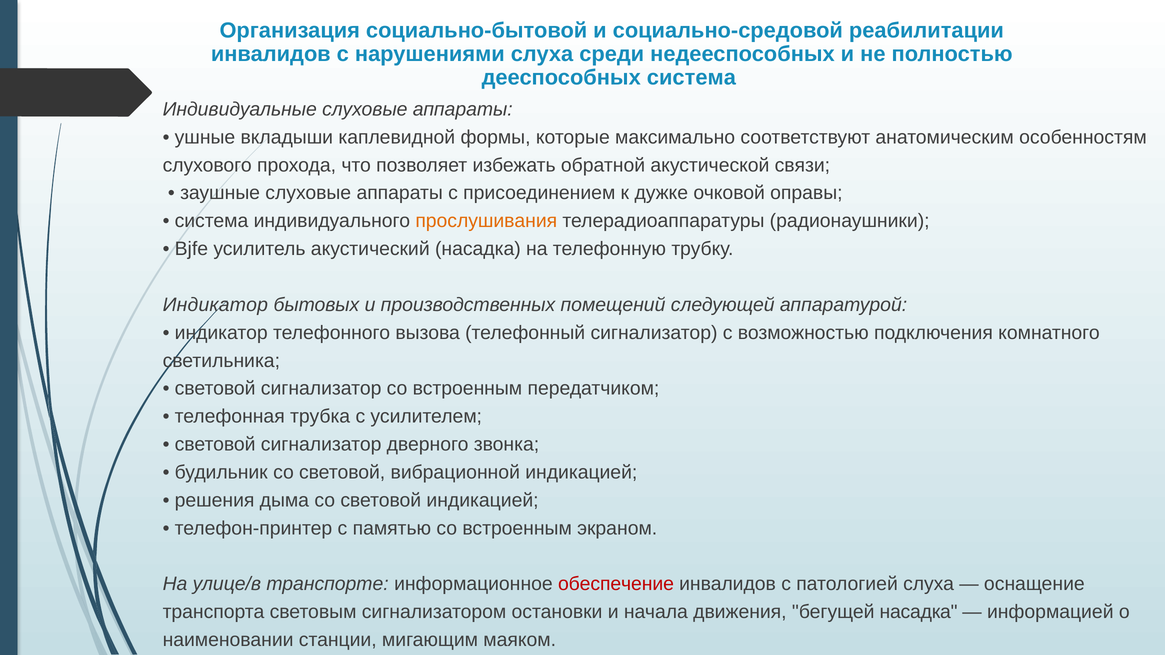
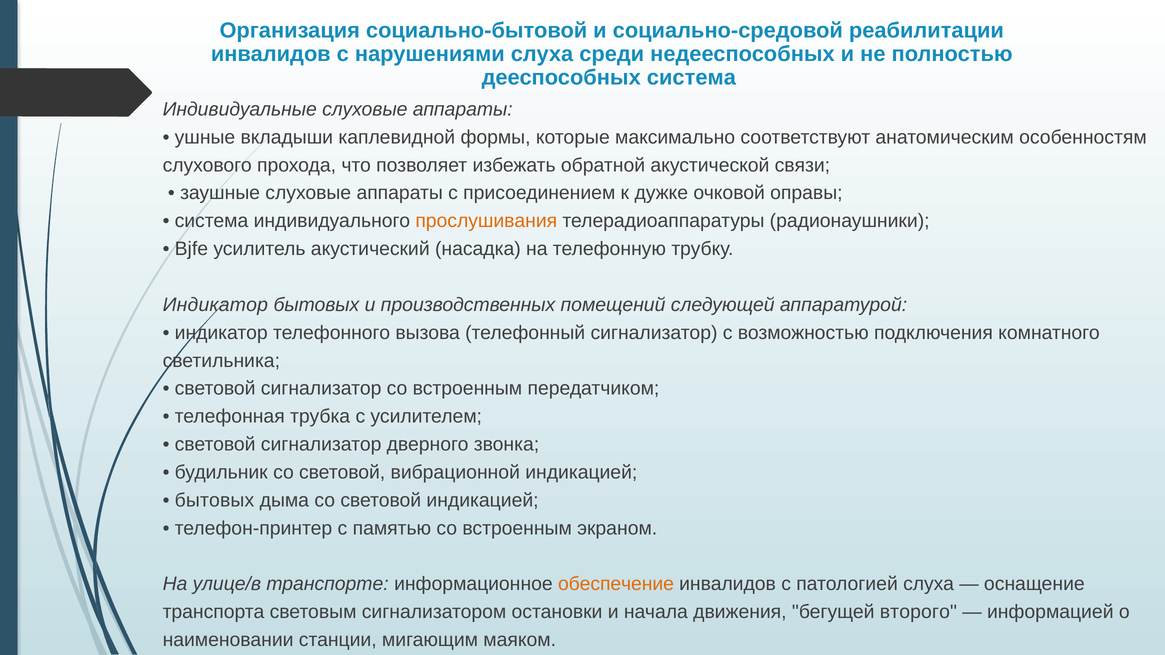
решения: решения -> бытовых (214, 500)
обеспечение colour: red -> orange (616, 584)
бегущей насадка: насадка -> второго (918, 612)
